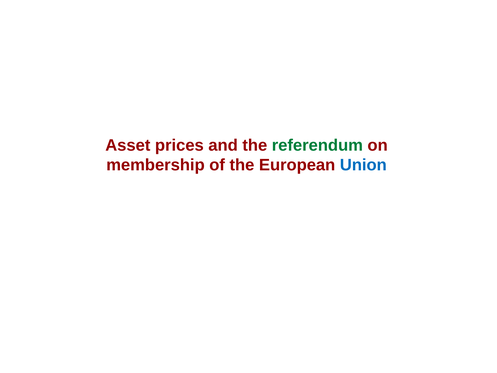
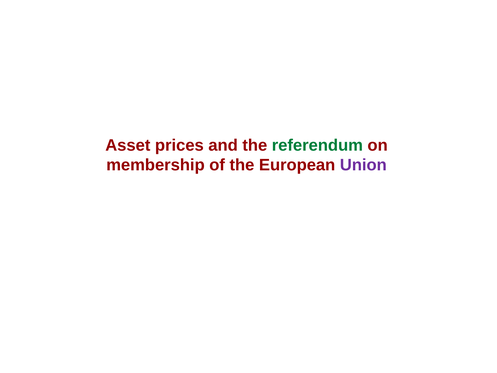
Union colour: blue -> purple (363, 165)
